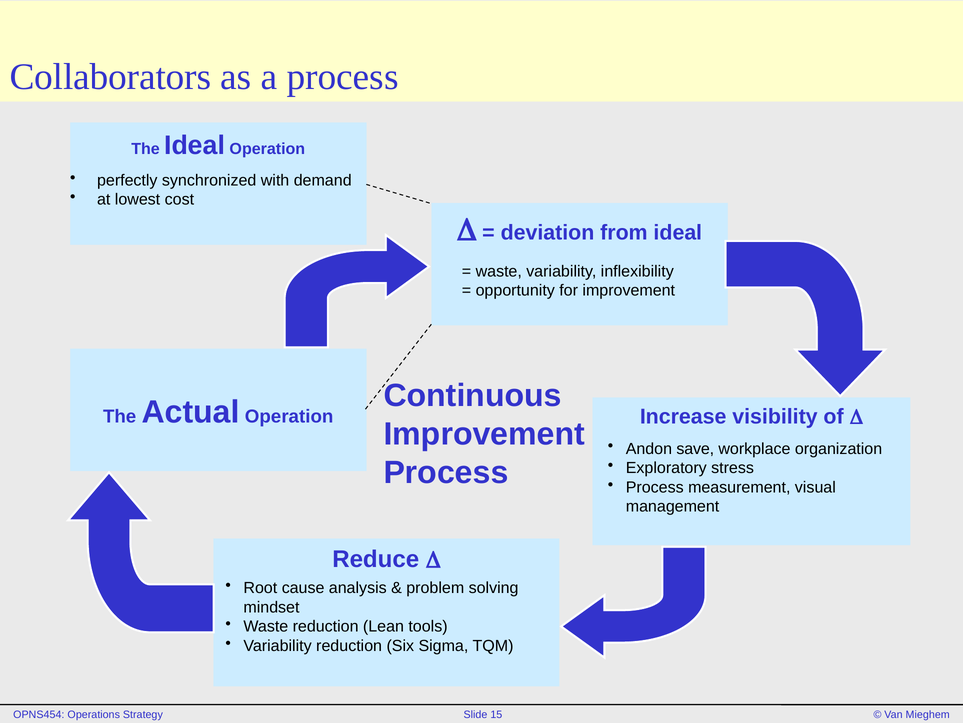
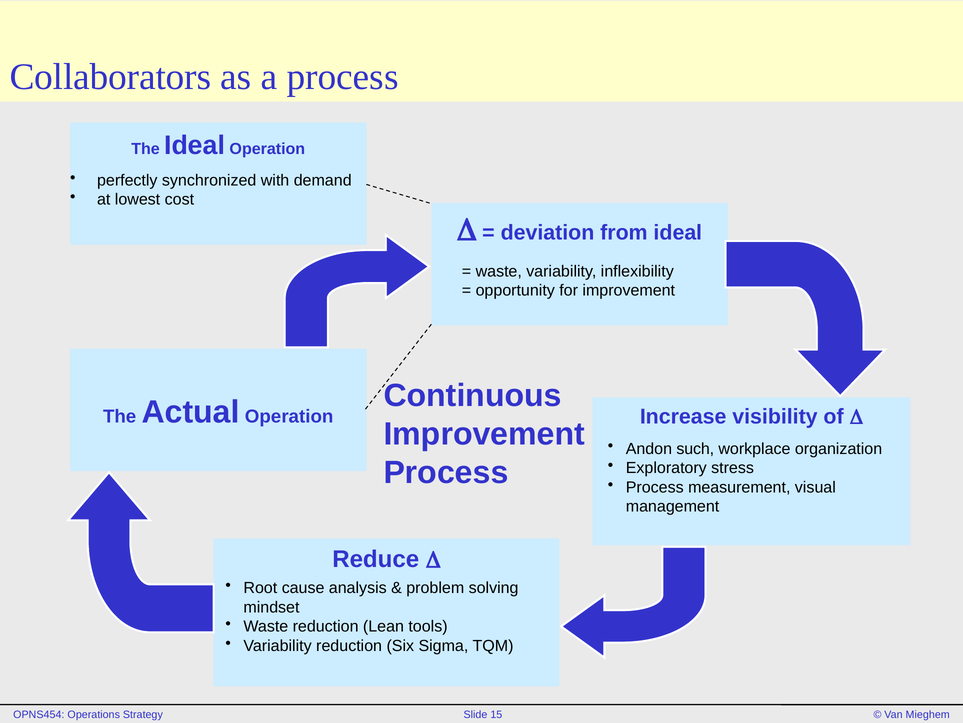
save: save -> such (695, 448)
